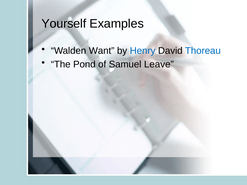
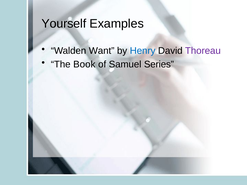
Thoreau colour: blue -> purple (203, 51)
Pond: Pond -> Book (84, 64)
Leave: Leave -> Series (159, 64)
